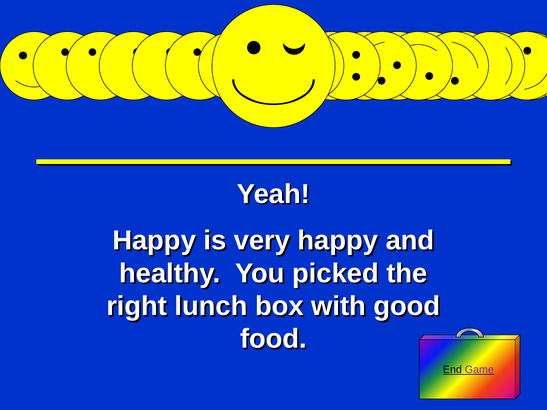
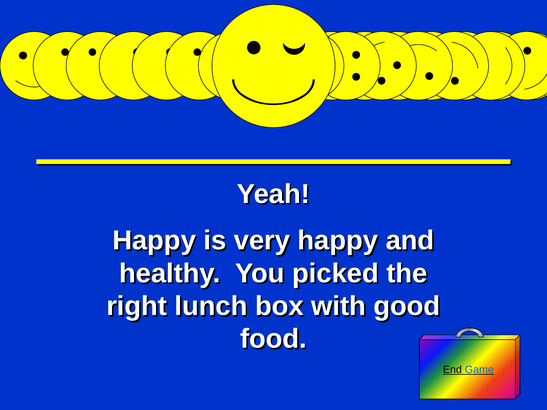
Game colour: purple -> blue (479, 370)
